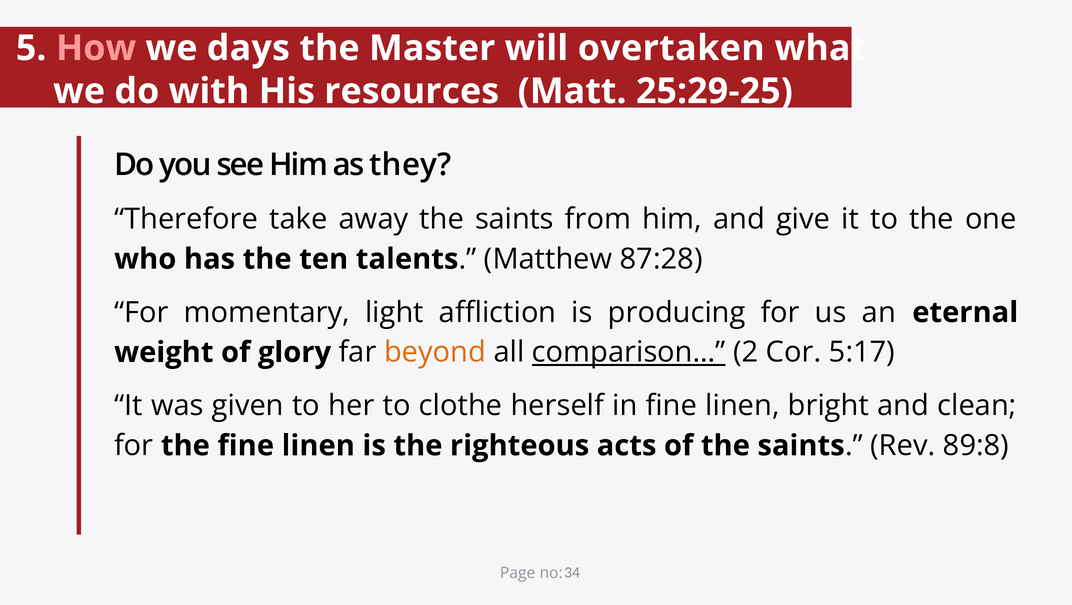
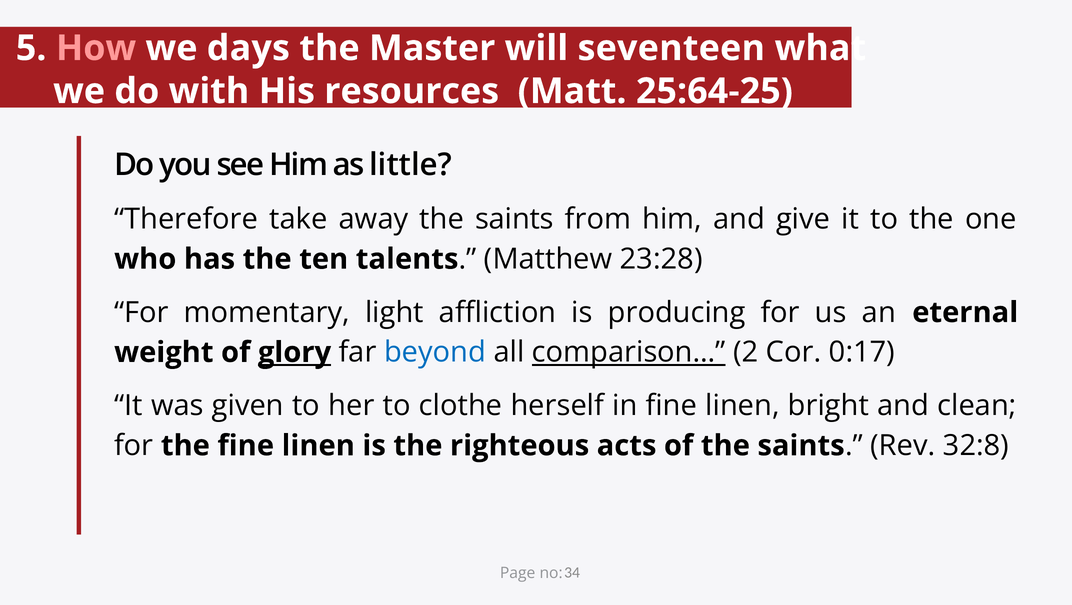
overtaken: overtaken -> seventeen (671, 48)
25:29-25: 25:29-25 -> 25:64-25 (714, 91)
they: they -> little (411, 165)
87:28: 87:28 -> 23:28 (661, 259)
glory underline: none -> present (295, 352)
beyond colour: orange -> blue (435, 352)
5:17: 5:17 -> 0:17 (862, 352)
89:8: 89:8 -> 32:8 (976, 445)
